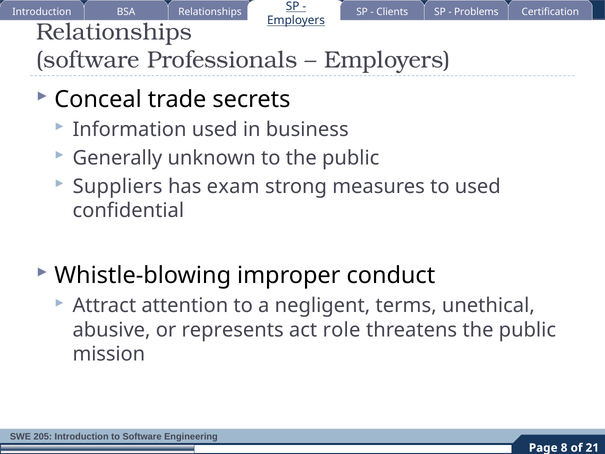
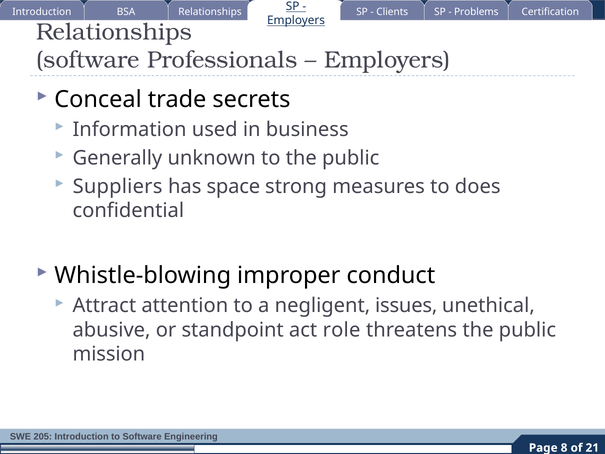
exam: exam -> space (233, 186)
to used: used -> does (478, 186)
terms: terms -> issues (406, 306)
represents: represents -> standpoint (233, 330)
